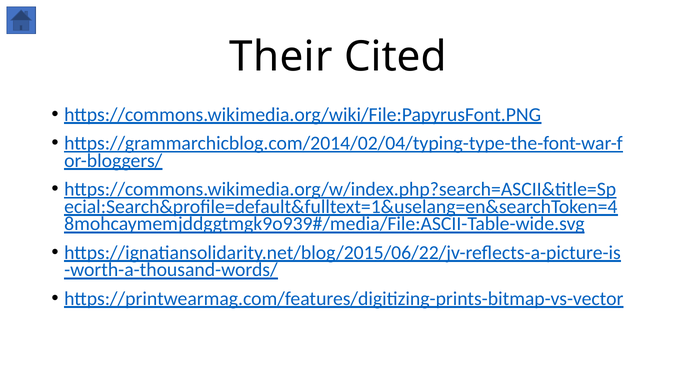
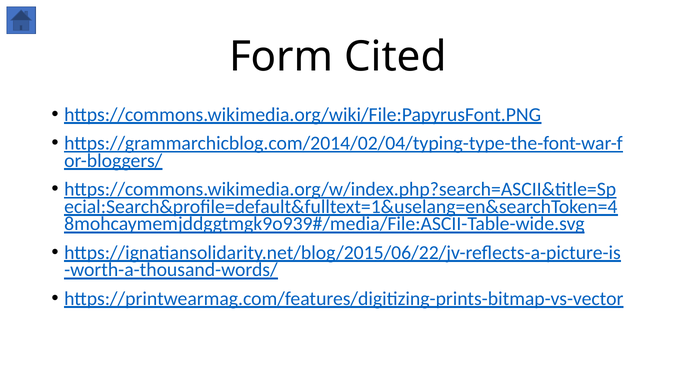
Their: Their -> Form (281, 57)
